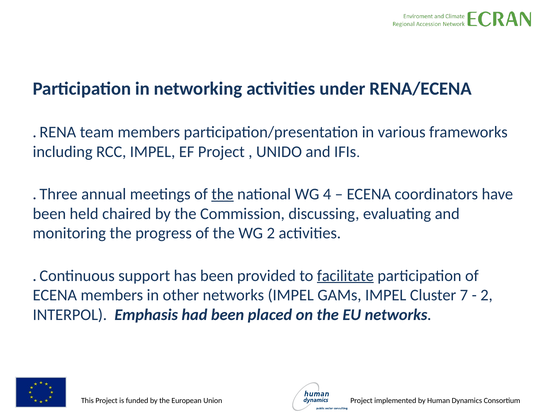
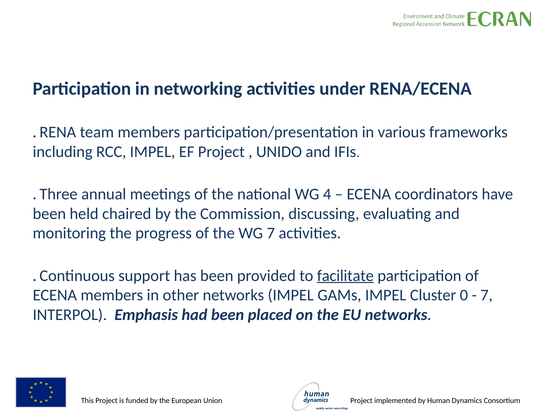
the underline: present -> none (222, 194)
WG 2: 2 -> 7 (271, 233)
7: 7 -> 0 (464, 295)
2: 2 -> 7 (487, 295)
